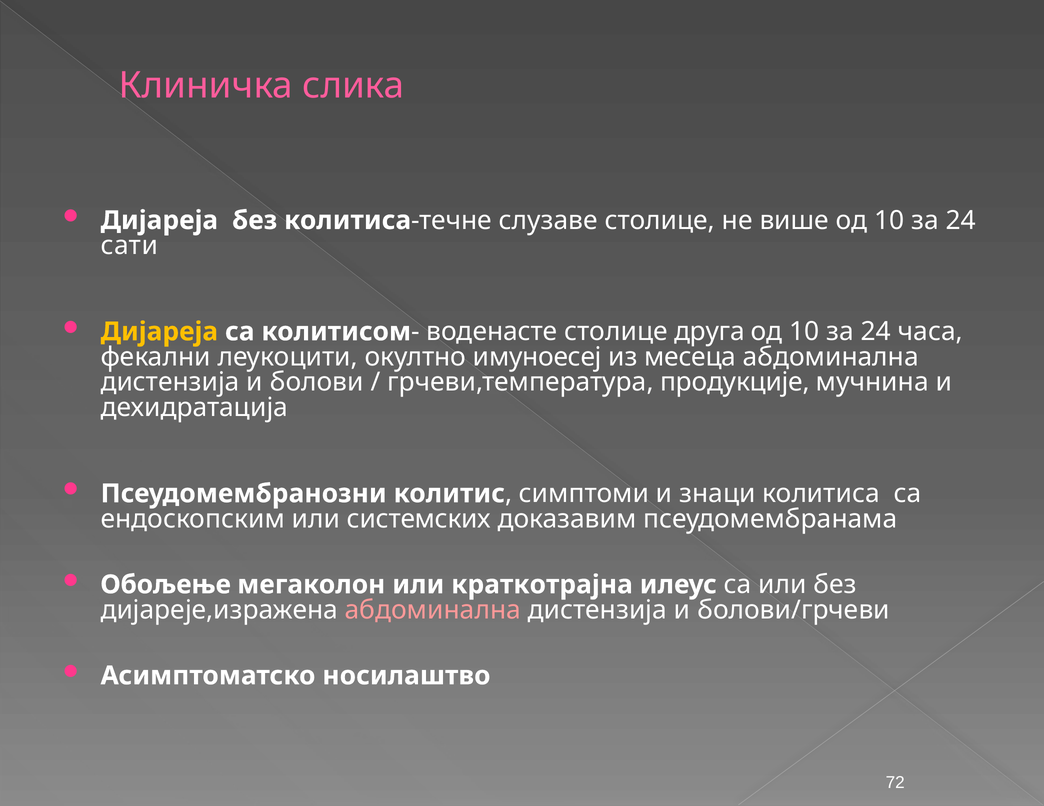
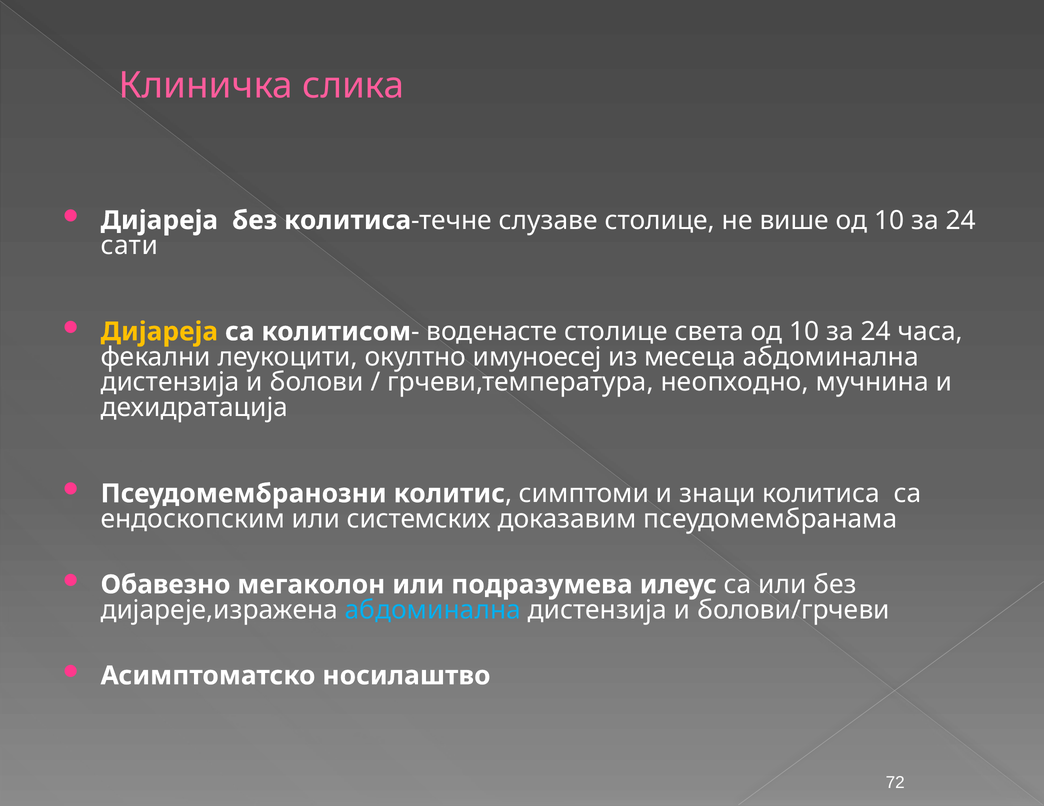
друга: друга -> света (709, 332)
продукције: продукције -> неопходно (735, 383)
Обољење: Обољење -> Обавезно (166, 585)
краткотрајна: краткотрајна -> подразумева (542, 585)
абдоминална colour: pink -> light blue (433, 610)
